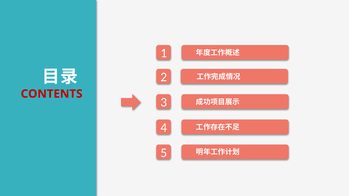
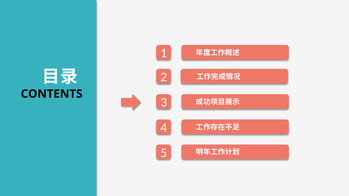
CONTENTS colour: red -> black (52, 94)
